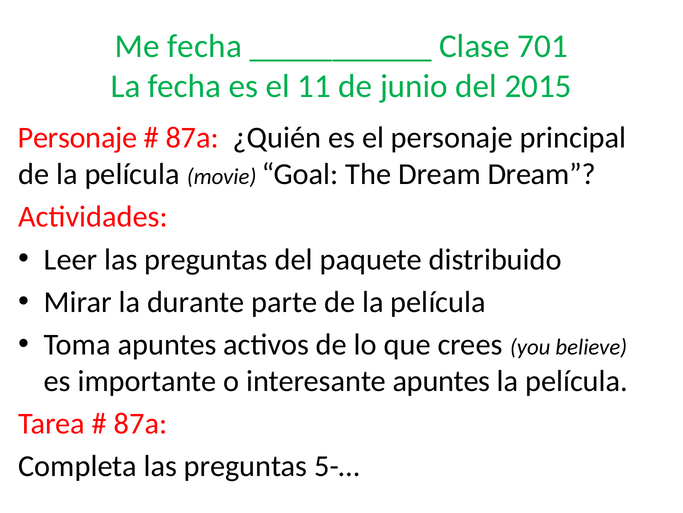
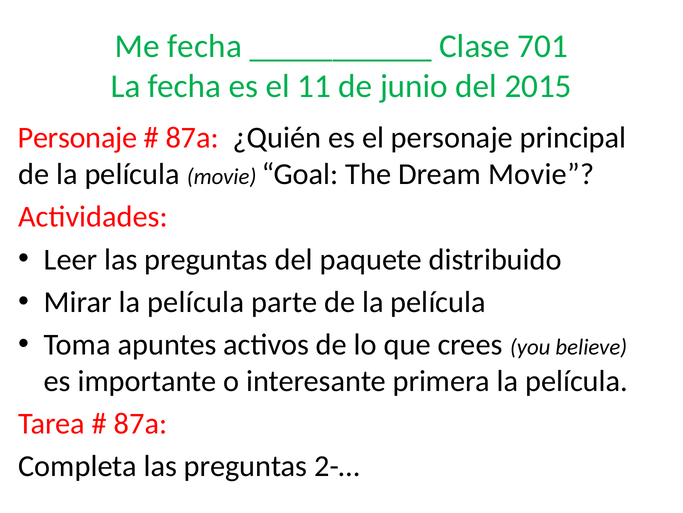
Dream Dream: Dream -> Movie (541, 174)
Mirar la durante: durante -> película (196, 302)
interesante apuntes: apuntes -> primera (441, 381)
5-…: 5-… -> 2-… (337, 466)
